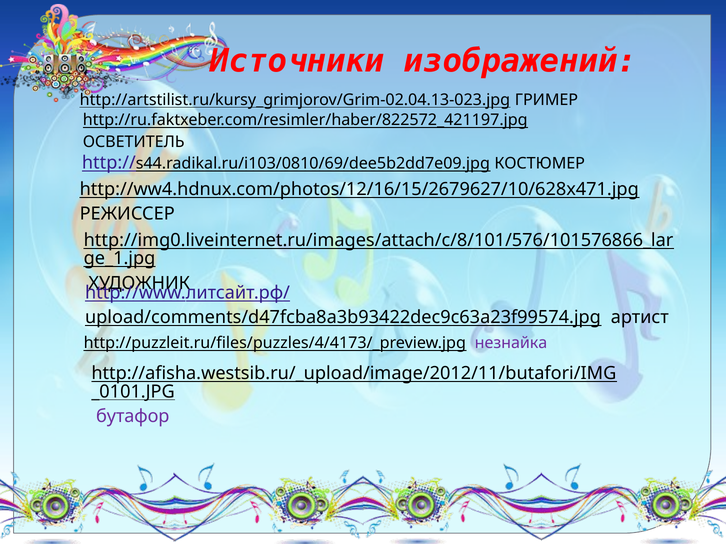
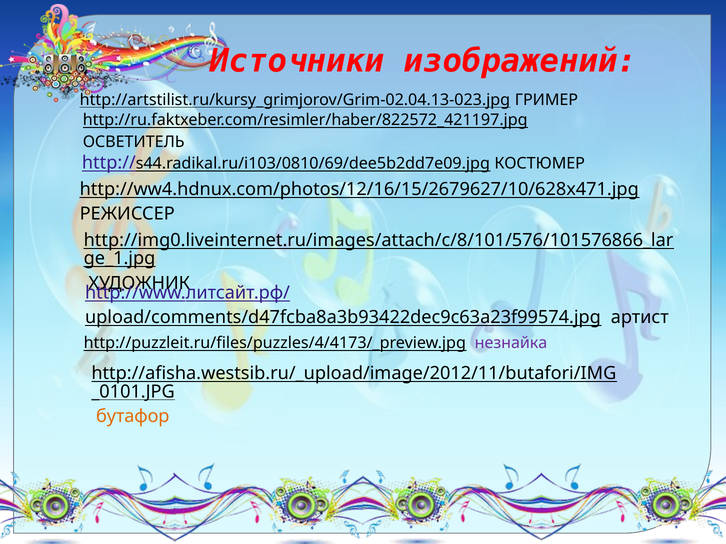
бутафор colour: purple -> orange (133, 417)
